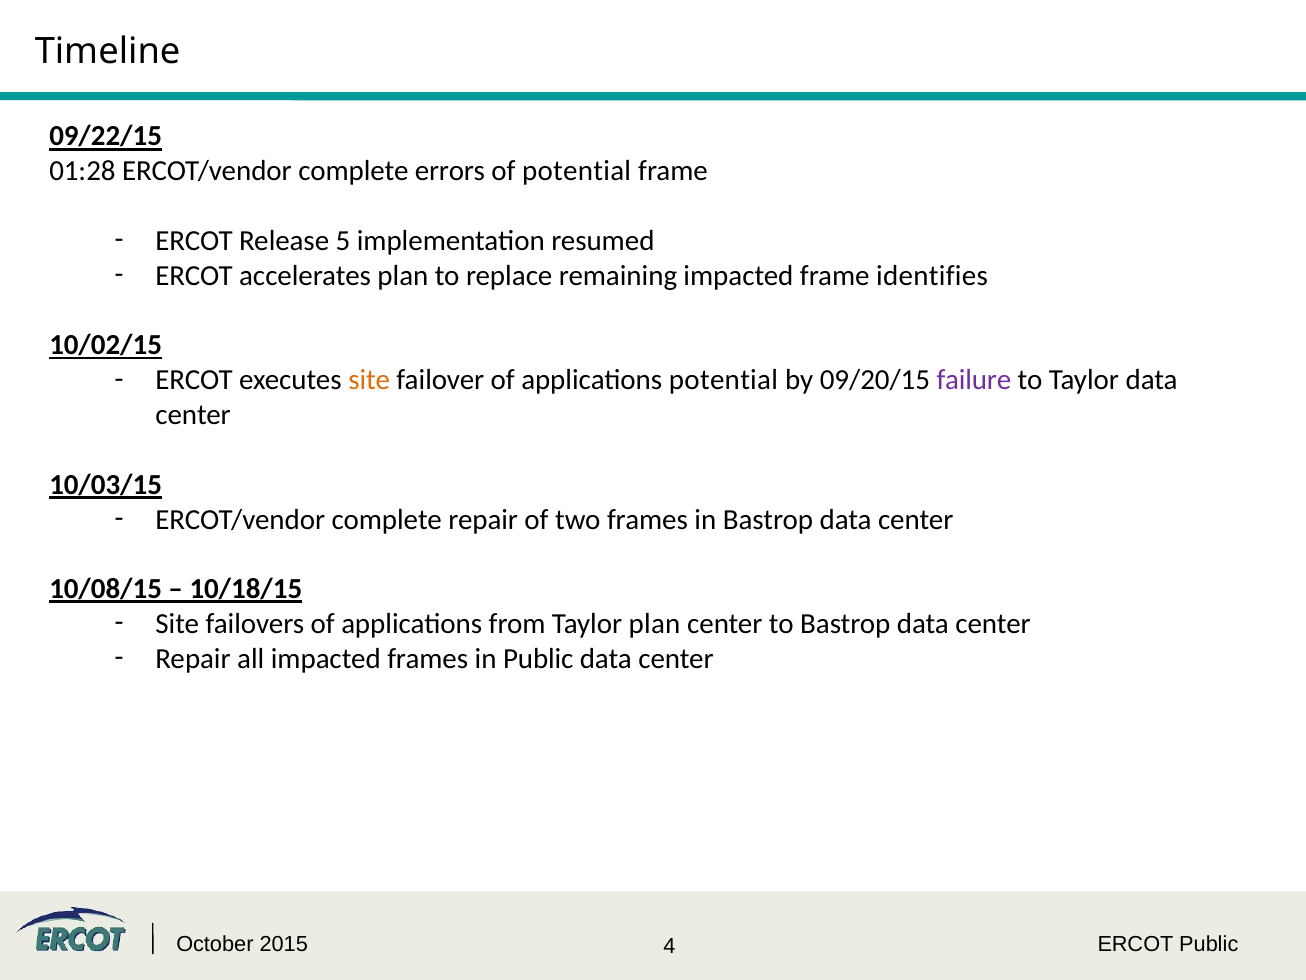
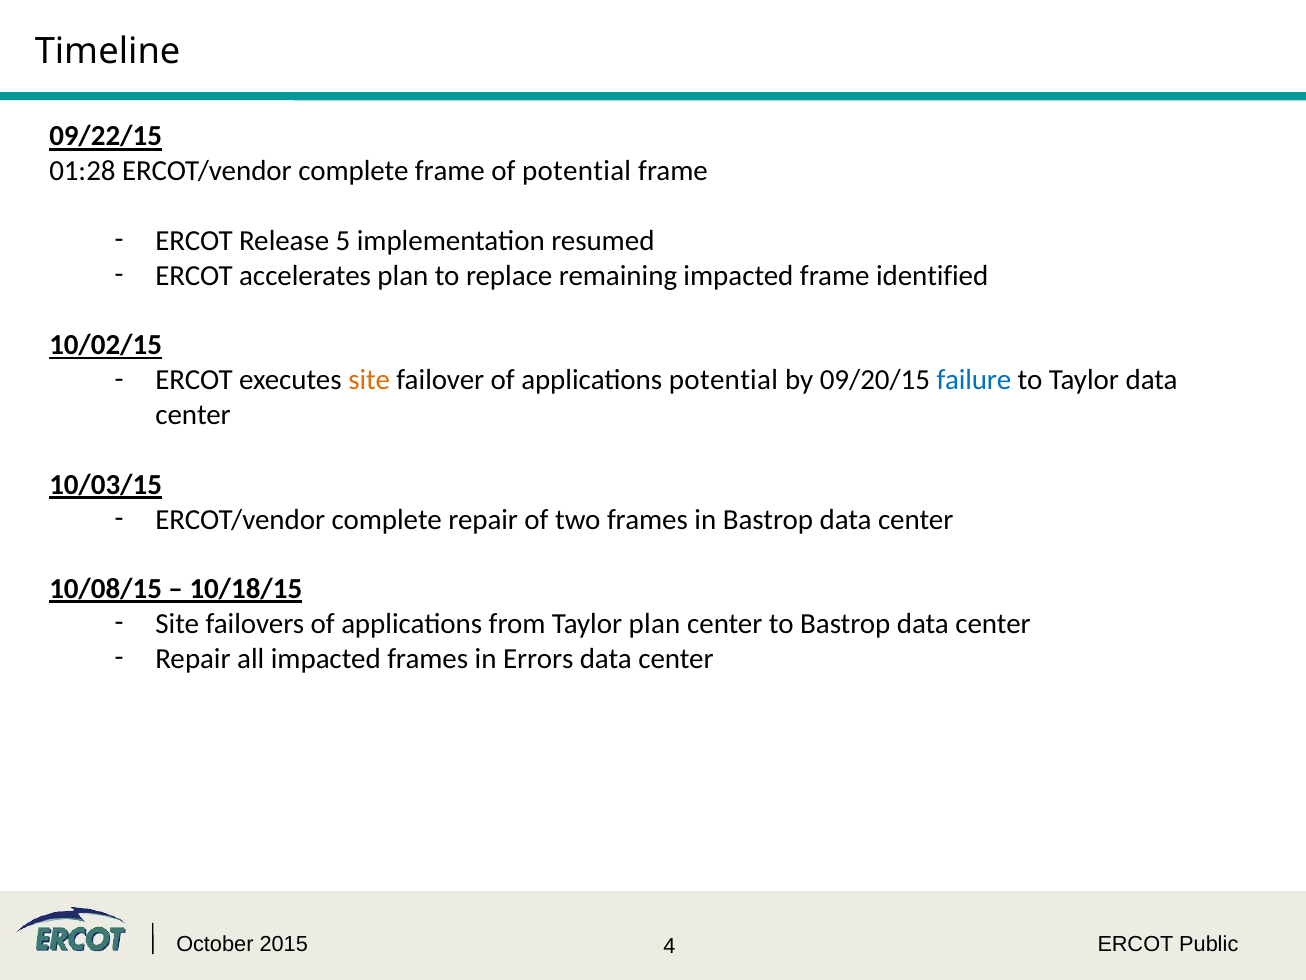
complete errors: errors -> frame (450, 171)
identifies: identifies -> identified (932, 276)
failure colour: purple -> blue (974, 380)
in Public: Public -> Errors (538, 658)
